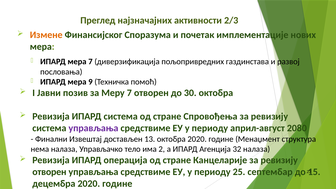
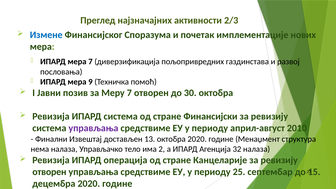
Измене colour: orange -> blue (46, 35)
Спровођења: Спровођења -> Финансијски (210, 116)
2080: 2080 -> 2010 (297, 128)
